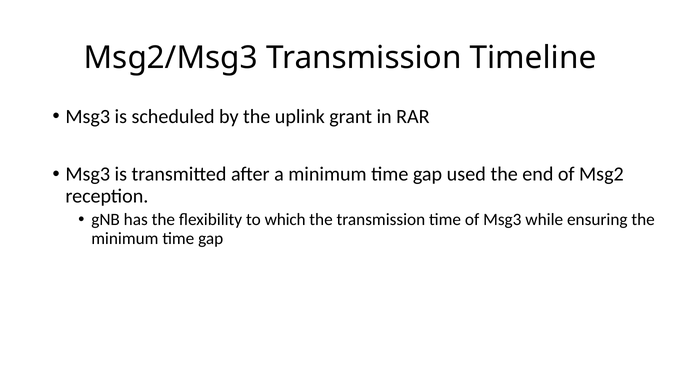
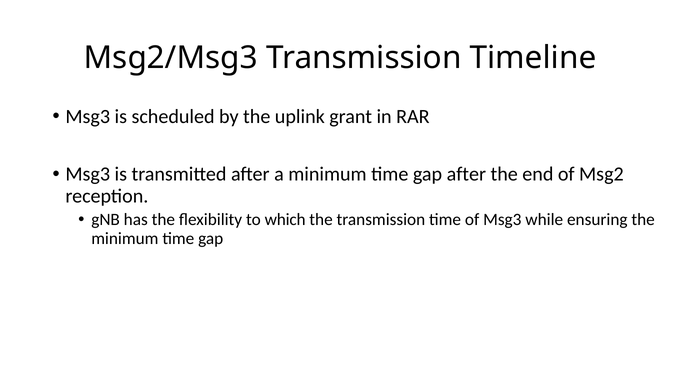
gap used: used -> after (466, 174)
